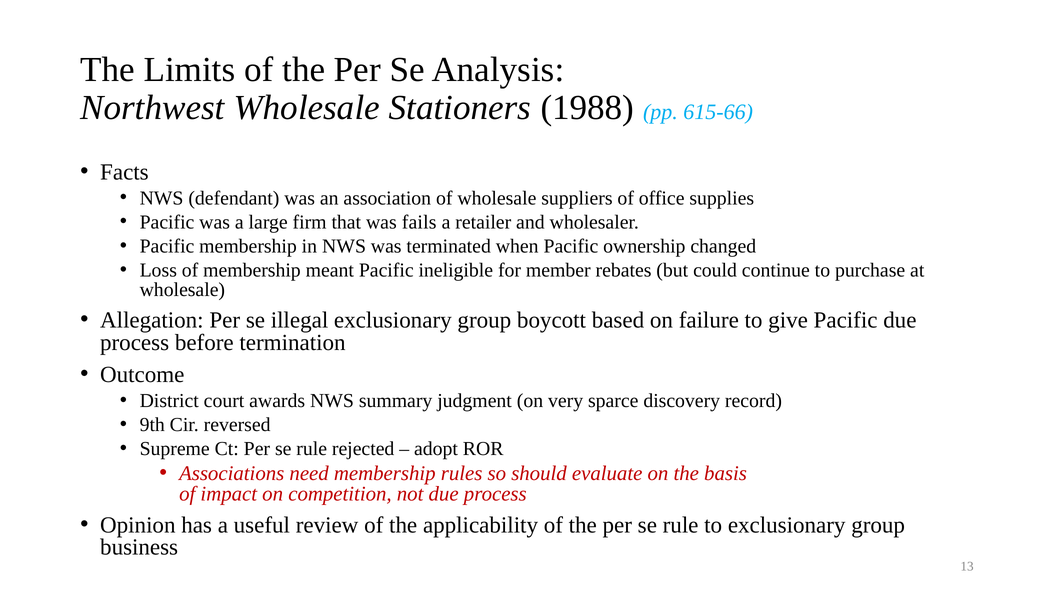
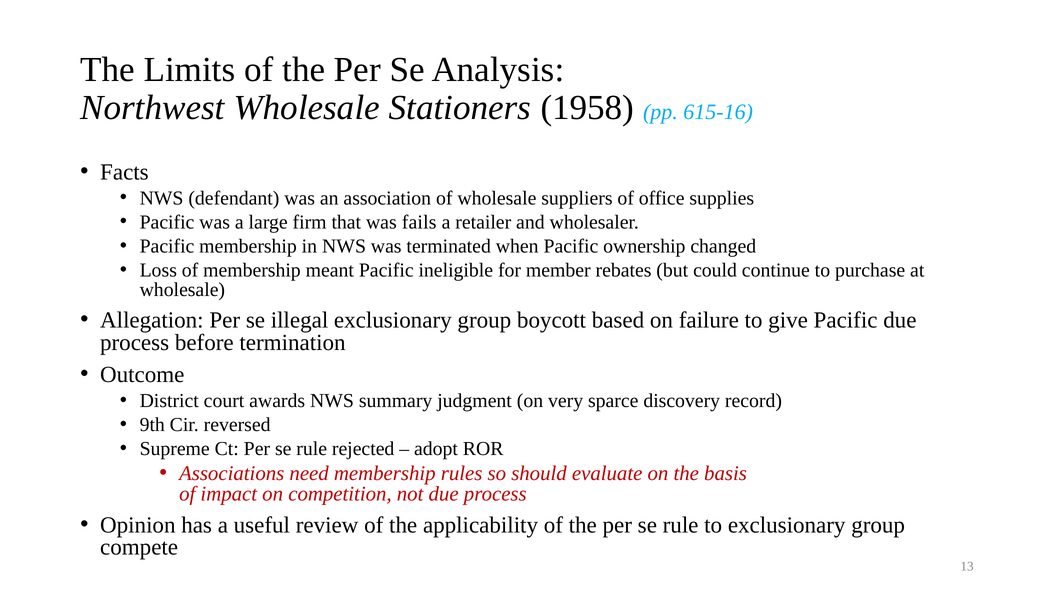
1988: 1988 -> 1958 (587, 108)
615-66: 615-66 -> 615-16 (718, 112)
business: business -> compete (139, 547)
